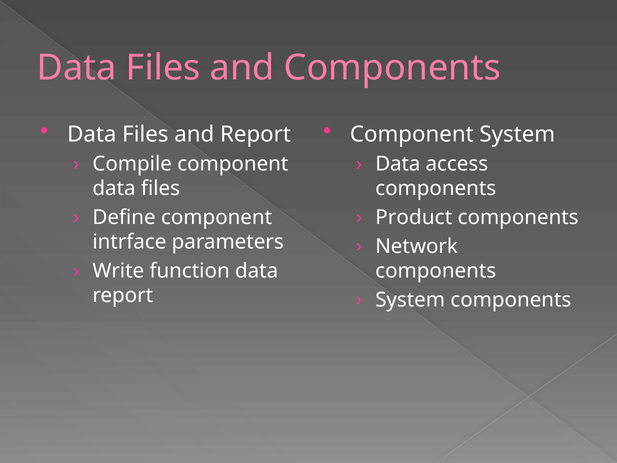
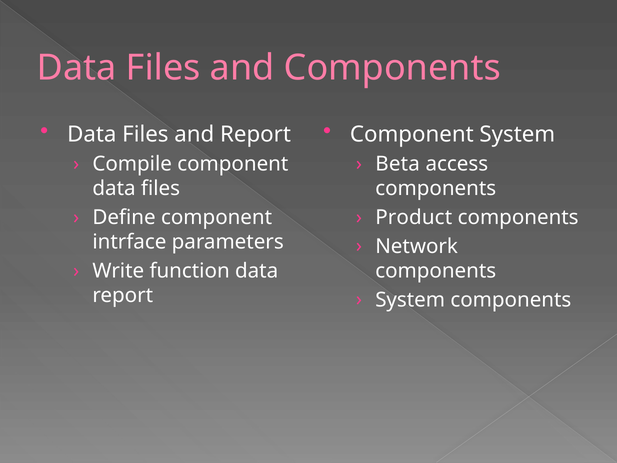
Data: Data -> Beta (398, 164)
